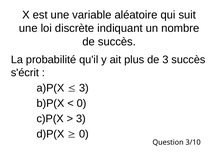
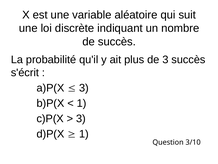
0: 0 -> 1 (82, 103)
0: 0 -> 1 (84, 134)
